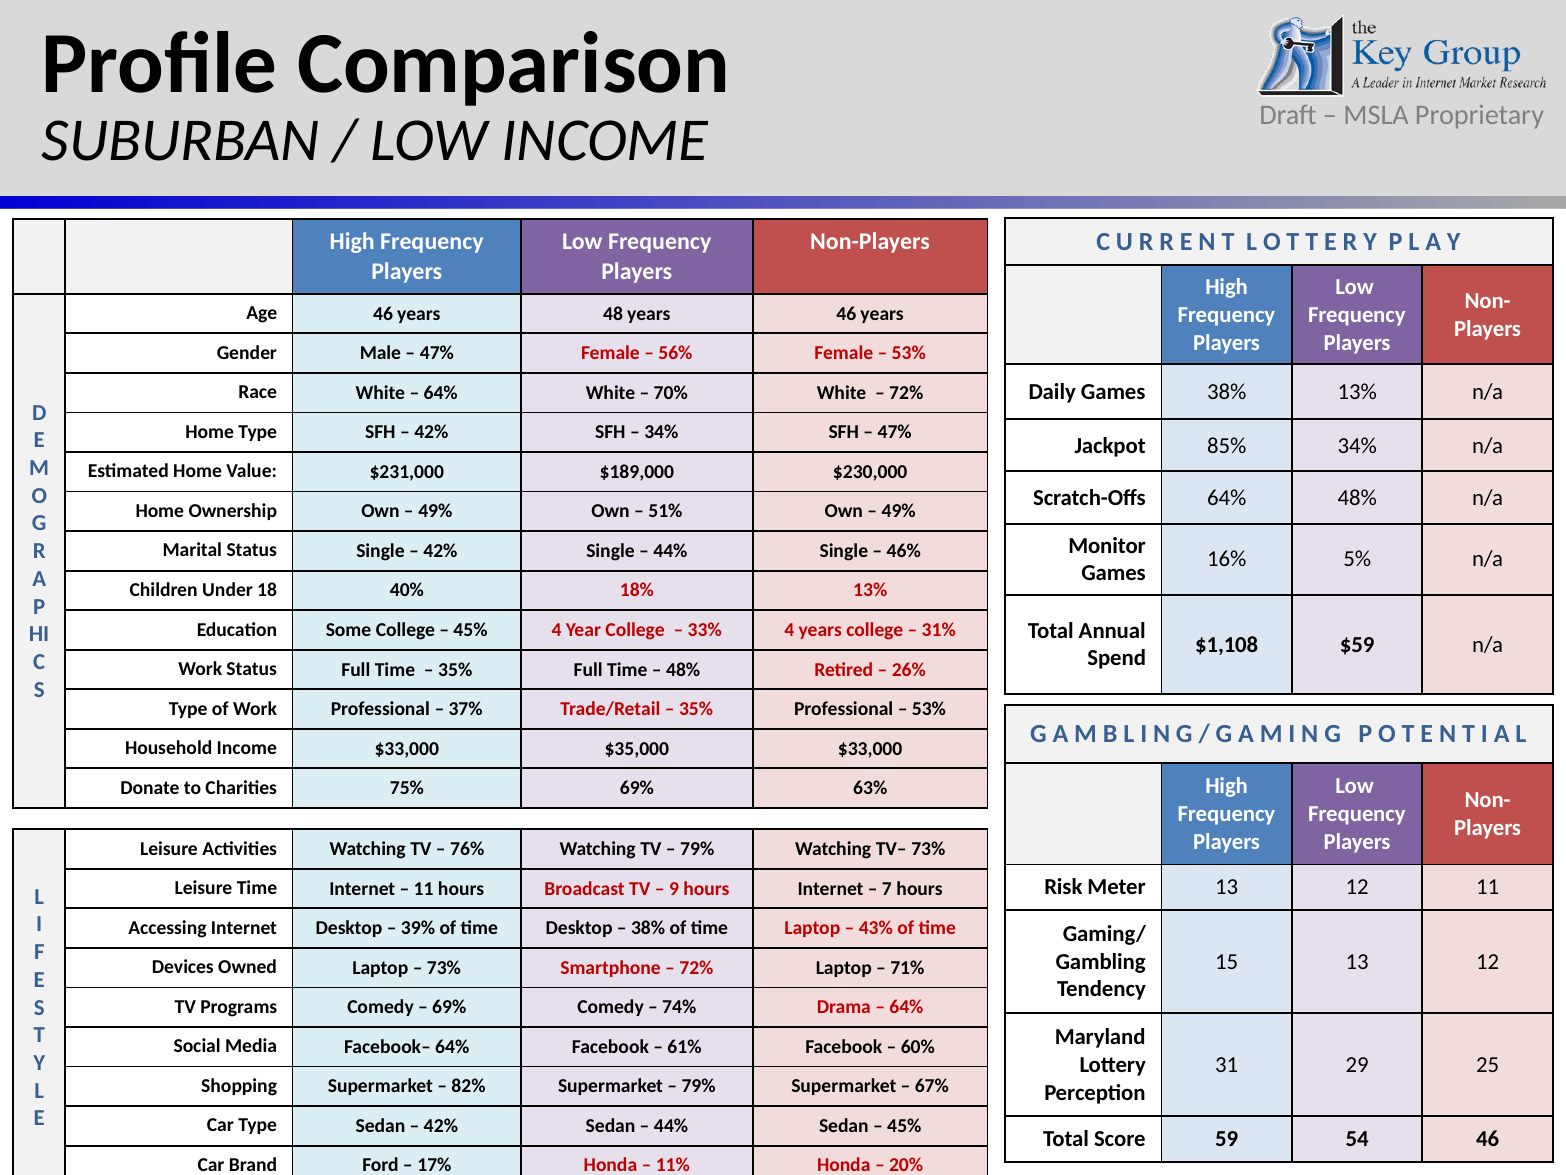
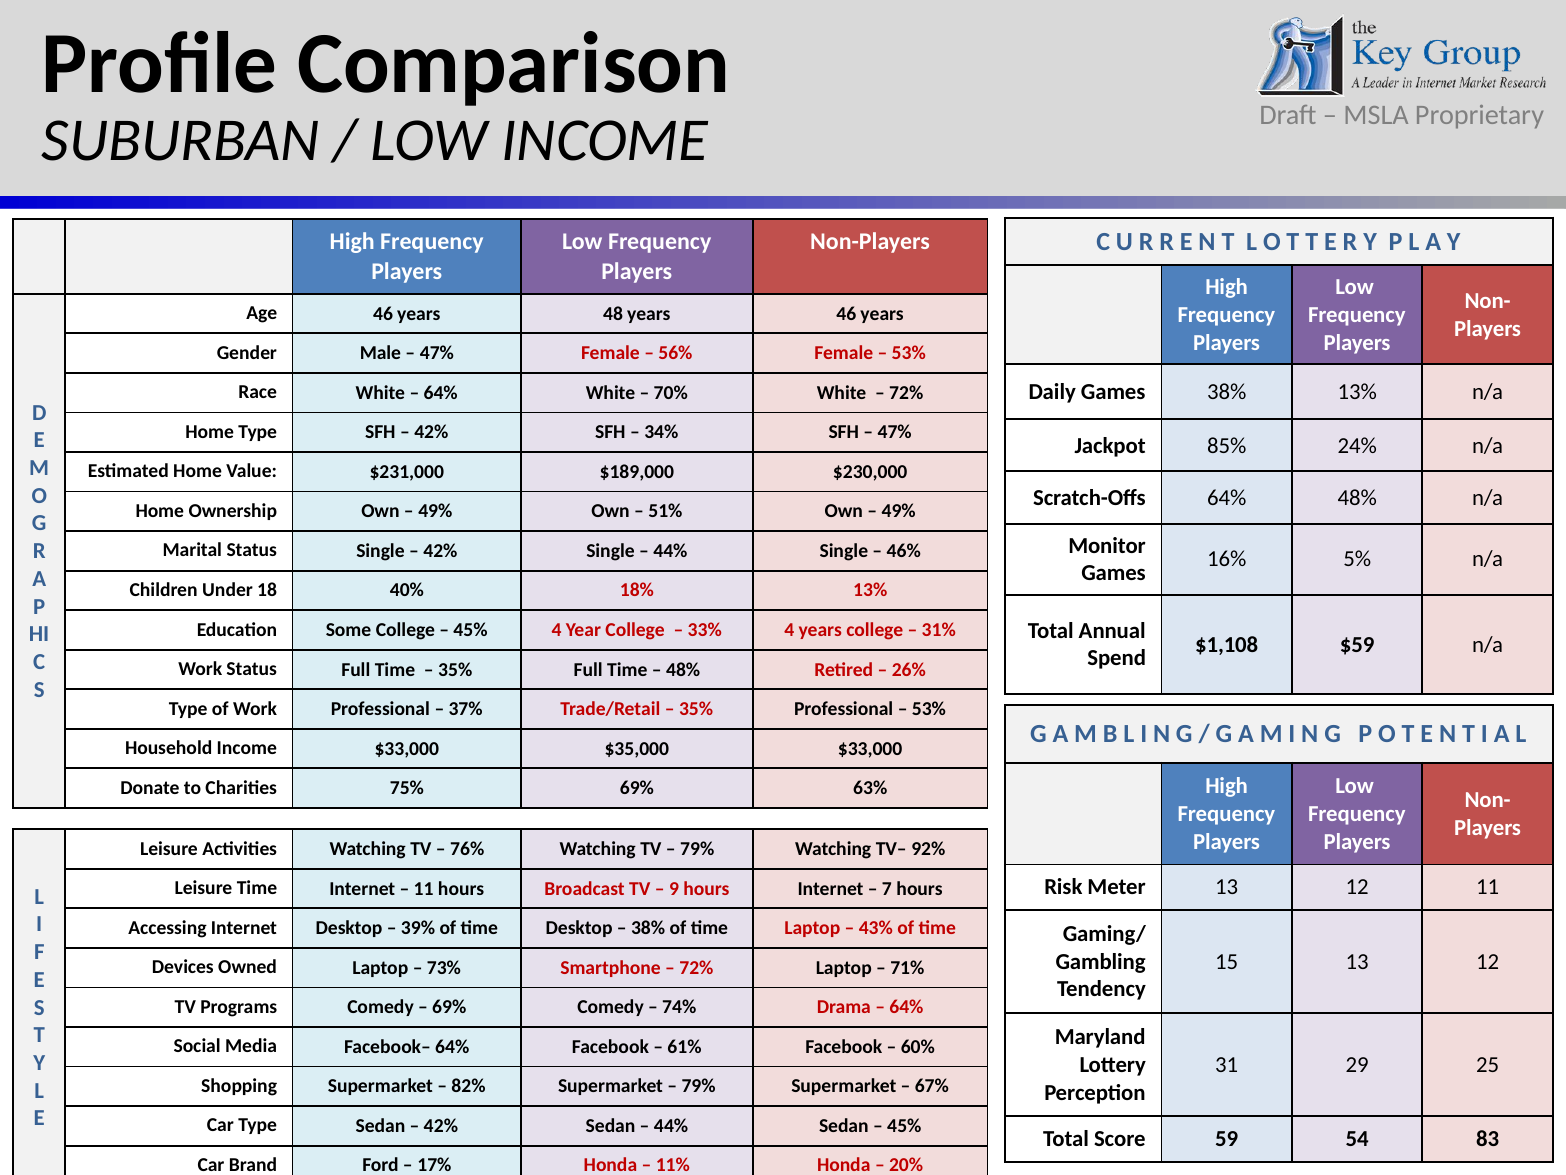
85% 34%: 34% -> 24% (1357, 445)
TV– 73%: 73% -> 92% (928, 849)
54 46: 46 -> 83 (1488, 1139)
